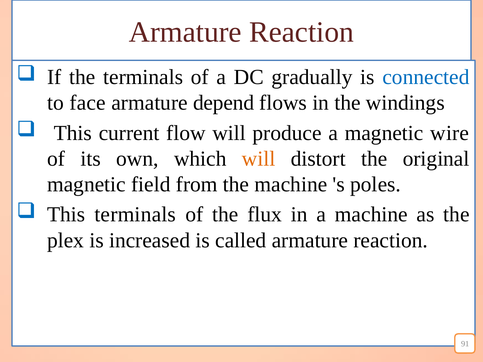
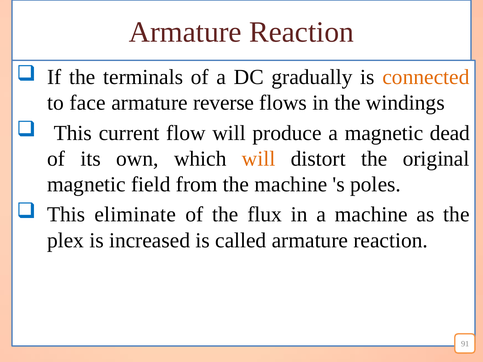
connected colour: blue -> orange (426, 77)
depend: depend -> reverse (224, 103)
wire: wire -> dead (450, 133)
This terminals: terminals -> eliminate (135, 215)
